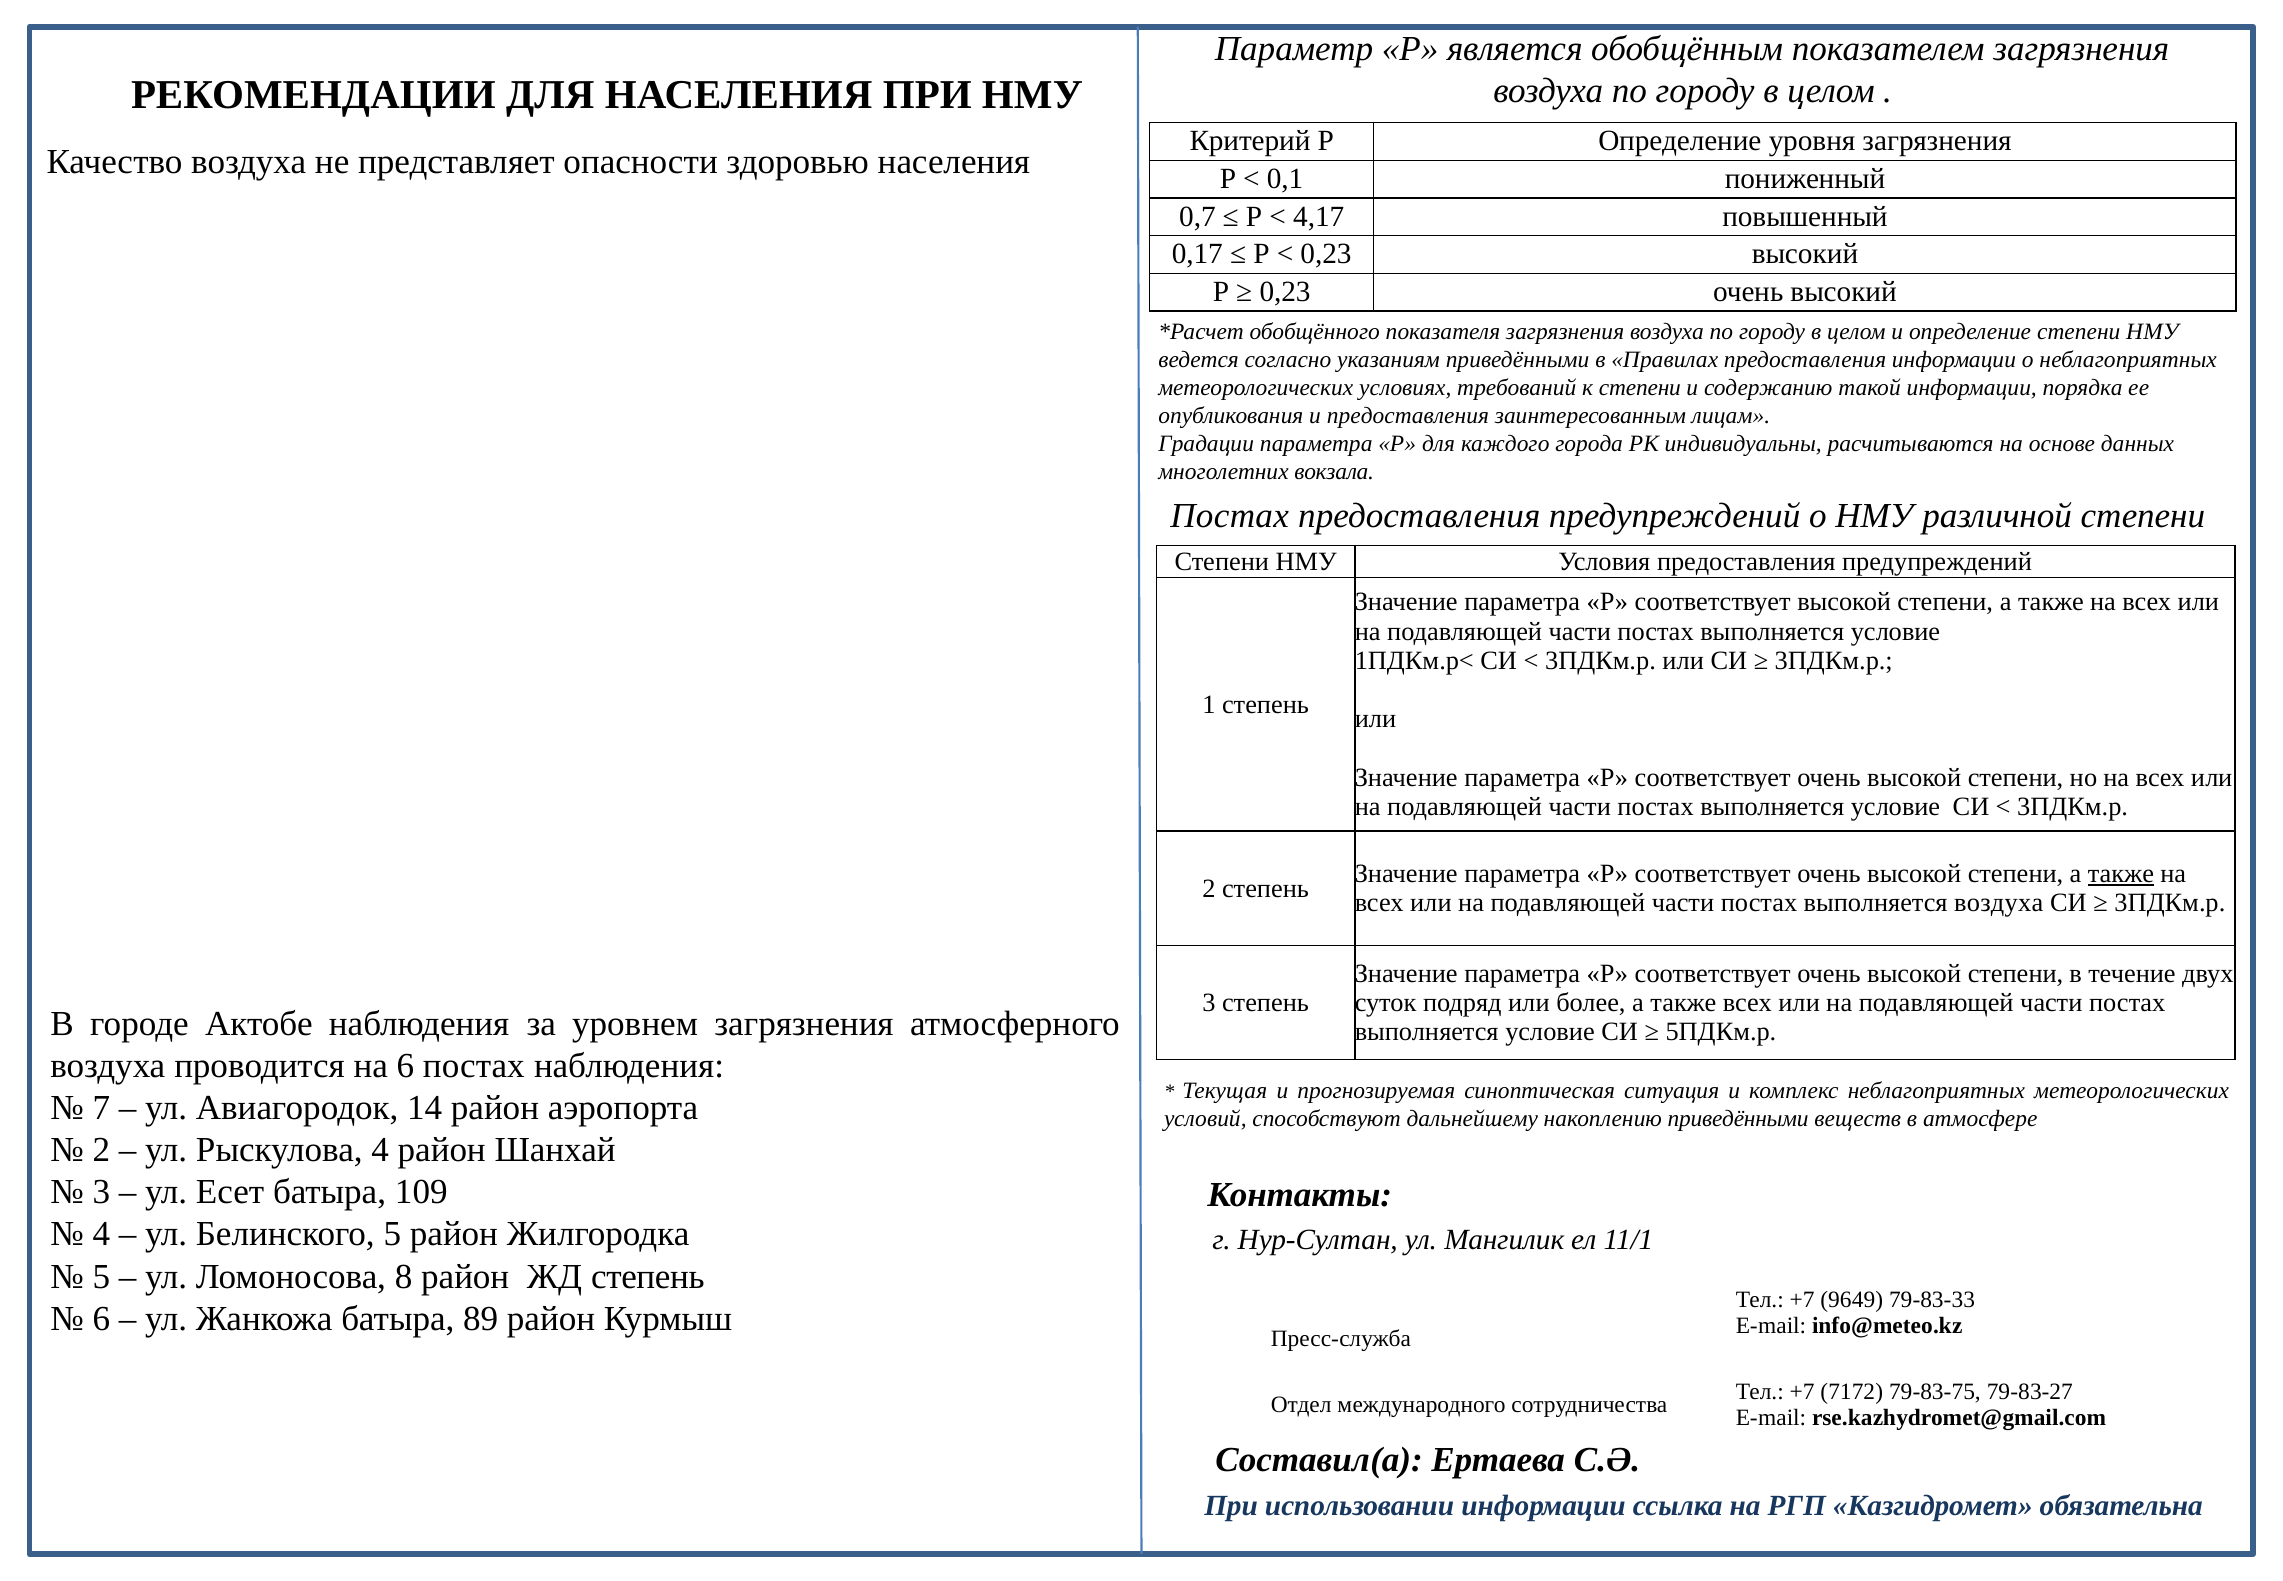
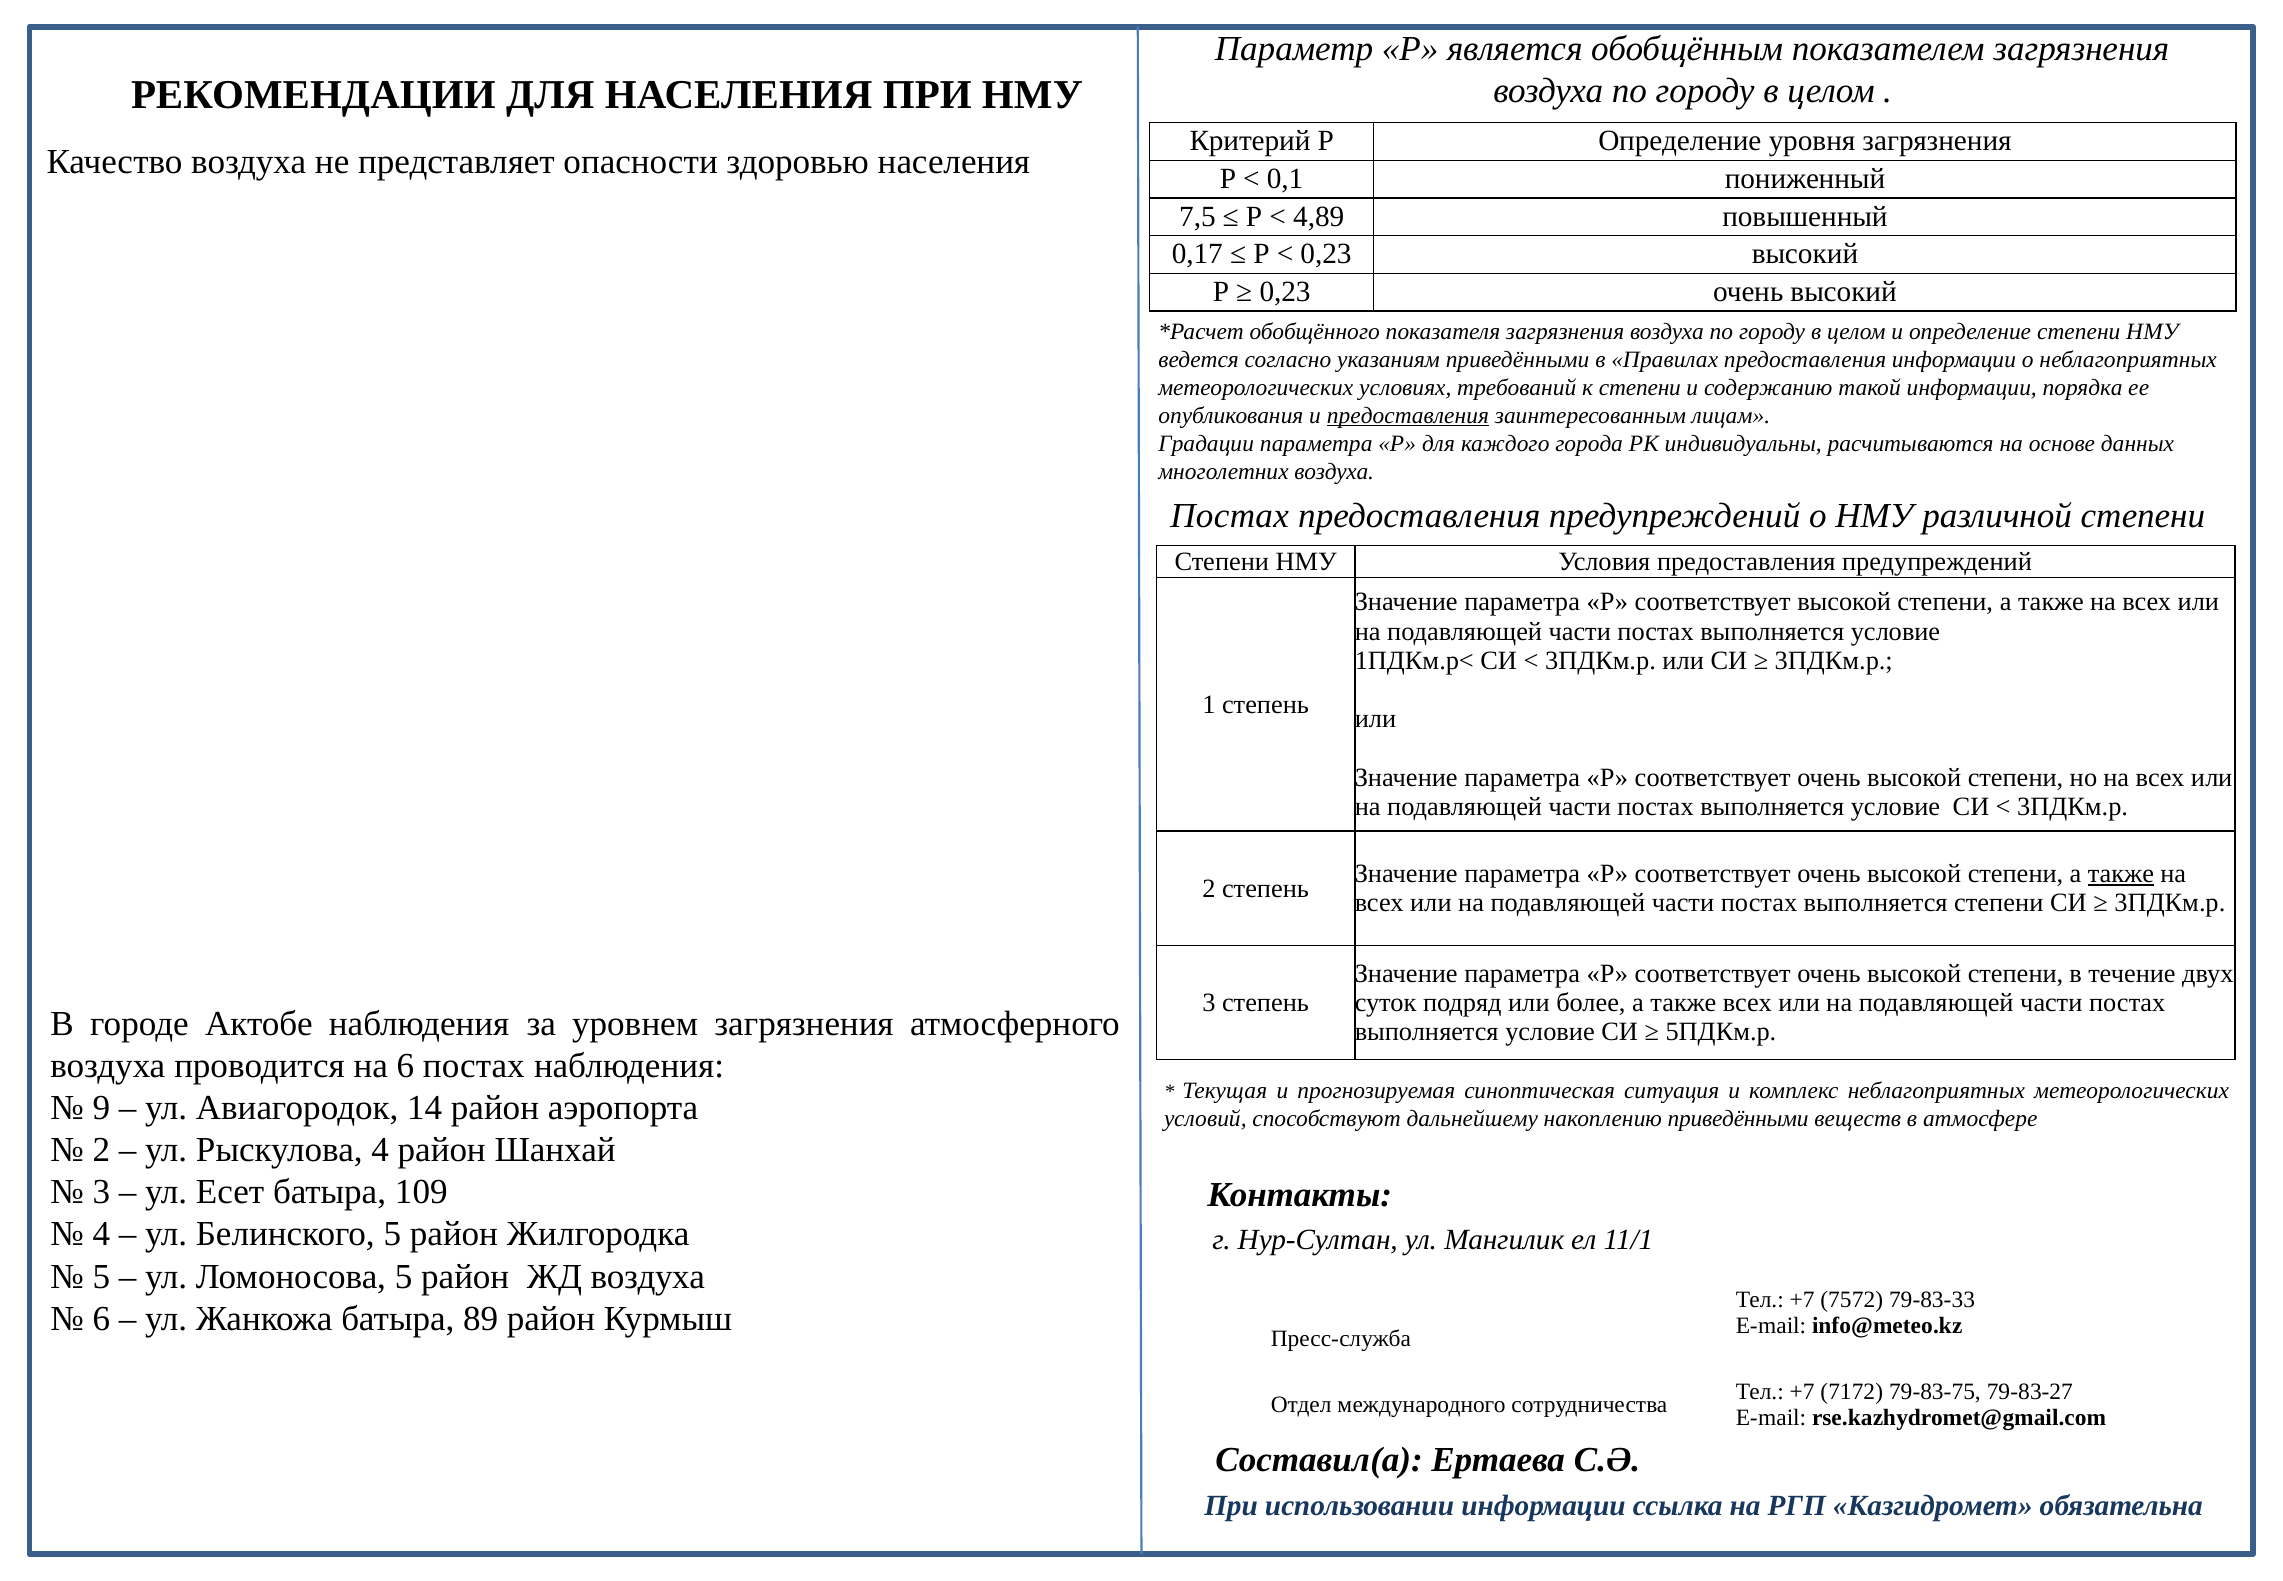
0,7: 0,7 -> 7,5 (1197, 216)
4,17: 4,17 -> 4,89 (1319, 216)
предоставления underline: none -> present (1408, 415)
многолетних вокзала: вокзала -> воздуха (1334, 471)
выполняется воздуха: воздуха -> степени (1999, 903)
7: 7 -> 9 (101, 1107)
Ломоносова 8: 8 -> 5 (404, 1276)
ЖД степень: степень -> воздуха (648, 1276)
9649: 9649 -> 7572 (1852, 1300)
